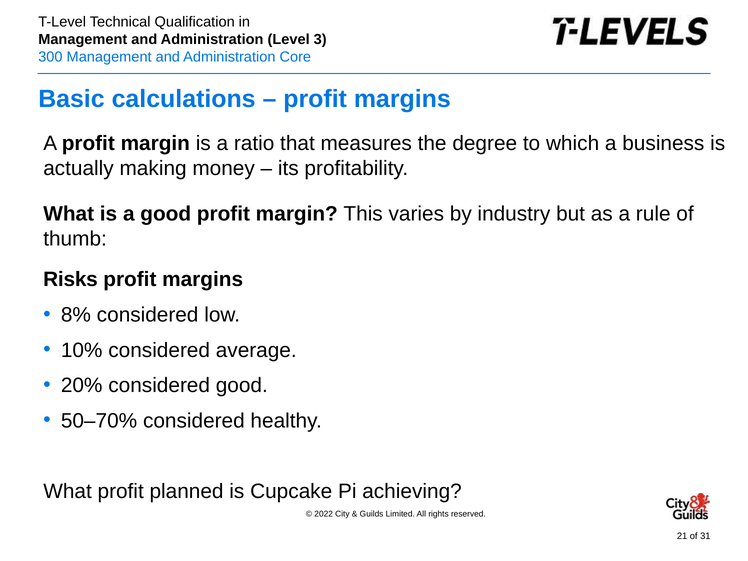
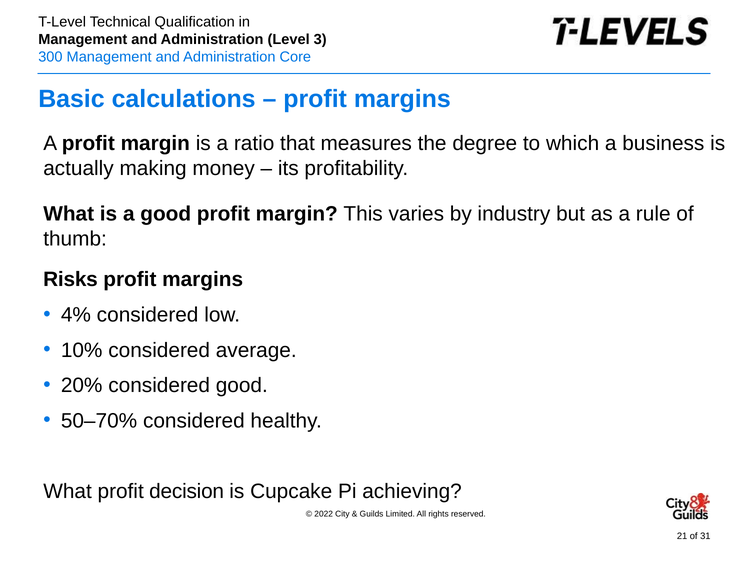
8%: 8% -> 4% (76, 315)
planned: planned -> decision (187, 491)
